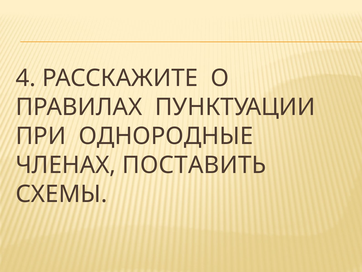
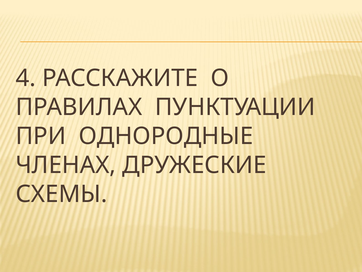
ПОСТАВИТЬ: ПОСТАВИТЬ -> ДРУЖЕСКИЕ (194, 165)
